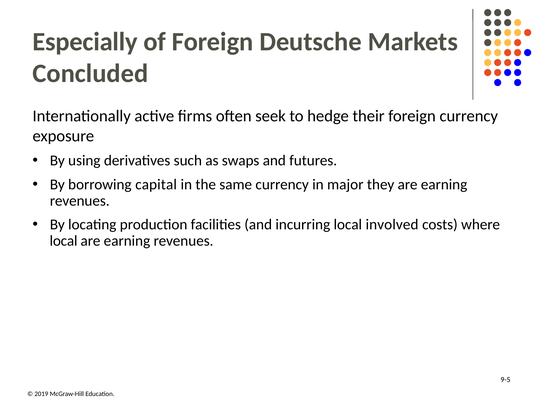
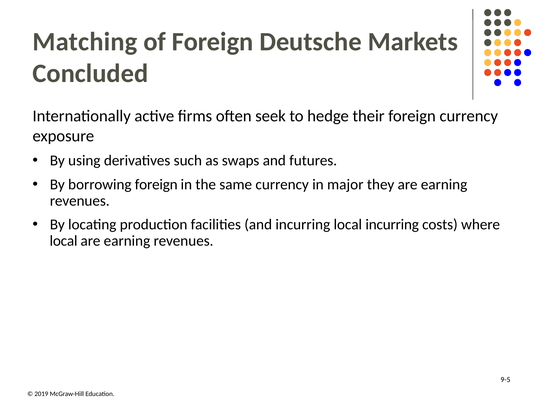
Especially: Especially -> Matching (85, 42)
borrowing capital: capital -> foreign (156, 184)
local involved: involved -> incurring (392, 224)
